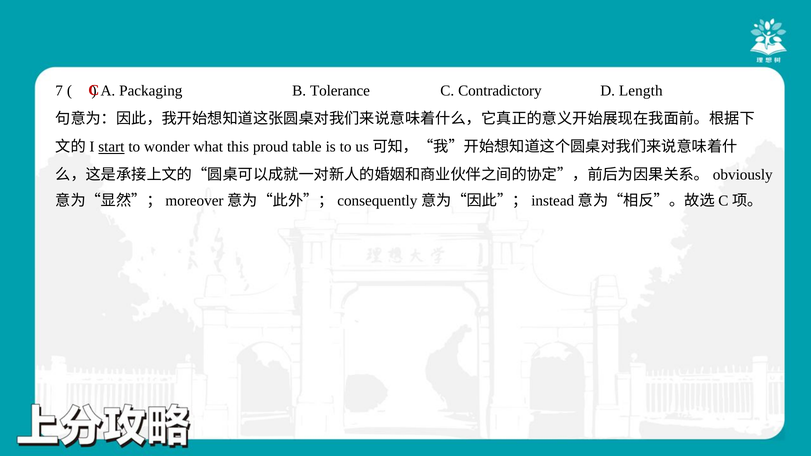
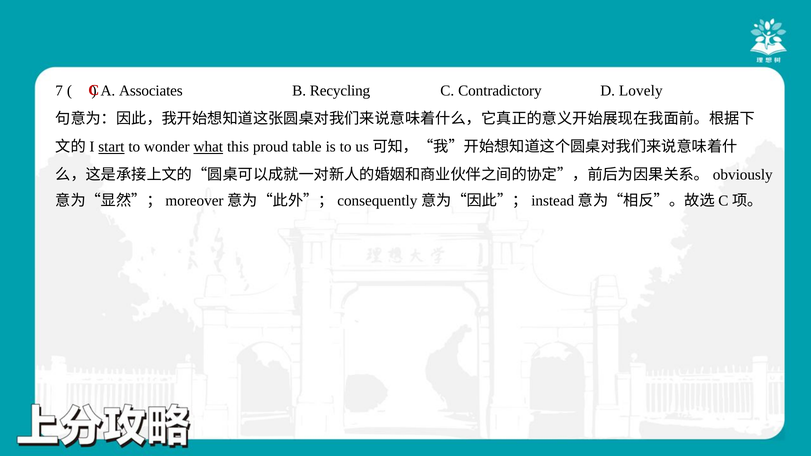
Packaging: Packaging -> Associates (151, 91)
Tolerance: Tolerance -> Recycling (340, 91)
Length: Length -> Lovely (641, 91)
what underline: none -> present (208, 147)
